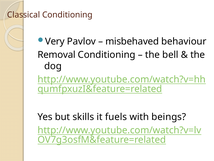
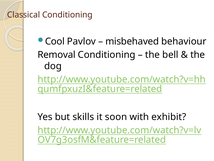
Very: Very -> Cool (55, 41)
fuels: fuels -> soon (116, 117)
beings: beings -> exhibit (169, 117)
